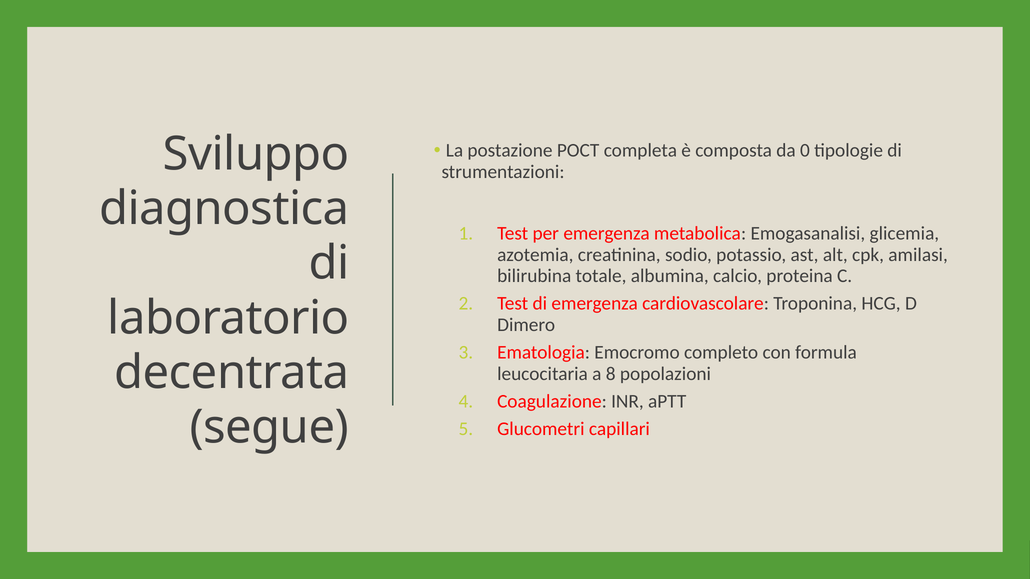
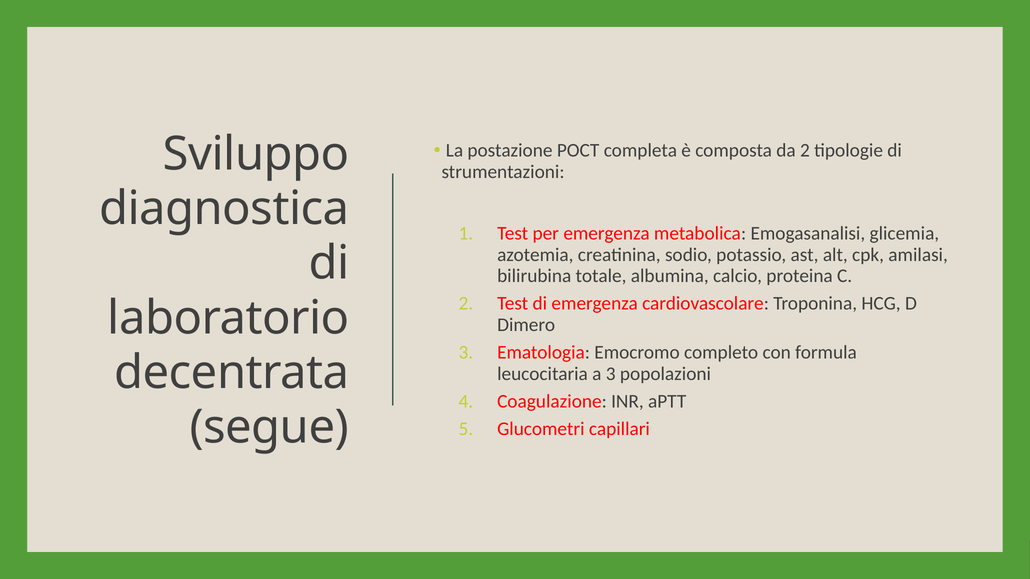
da 0: 0 -> 2 (805, 151)
a 8: 8 -> 3 (611, 374)
